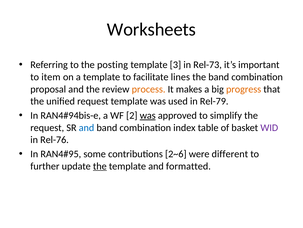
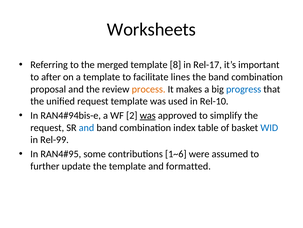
posting: posting -> merged (113, 65)
3: 3 -> 8 (175, 65)
Rel-73: Rel-73 -> Rel-17 (208, 65)
item: item -> after (51, 77)
progress colour: orange -> blue (244, 89)
Rel-79: Rel-79 -> Rel-10 (214, 101)
WID colour: purple -> blue (269, 127)
Rel-76: Rel-76 -> Rel-99 (54, 139)
2~6: 2~6 -> 1~6 (176, 154)
different: different -> assumed (230, 154)
the underline: present -> none (100, 166)
